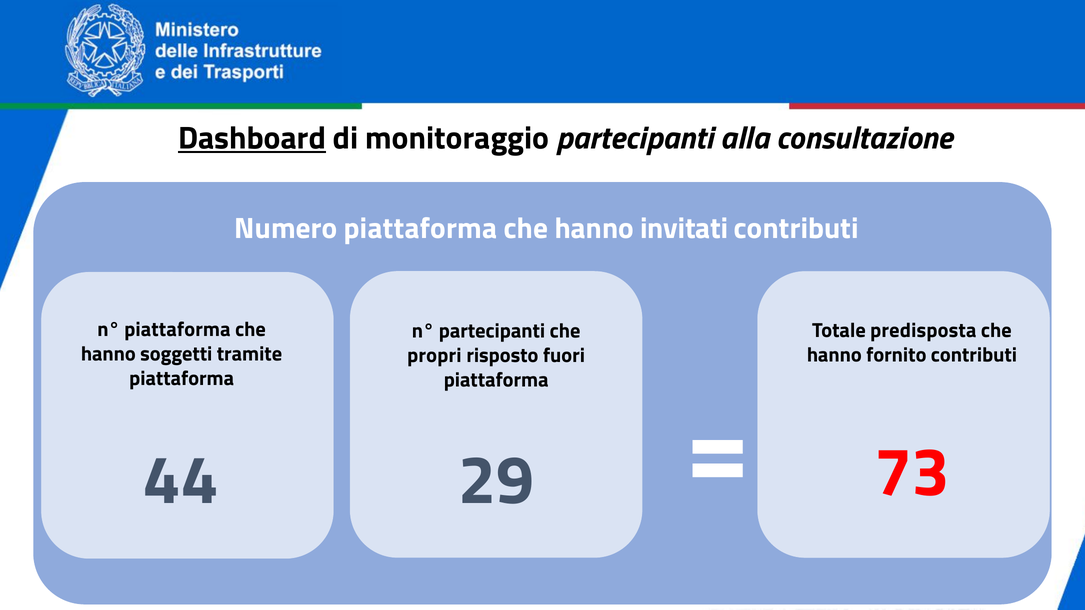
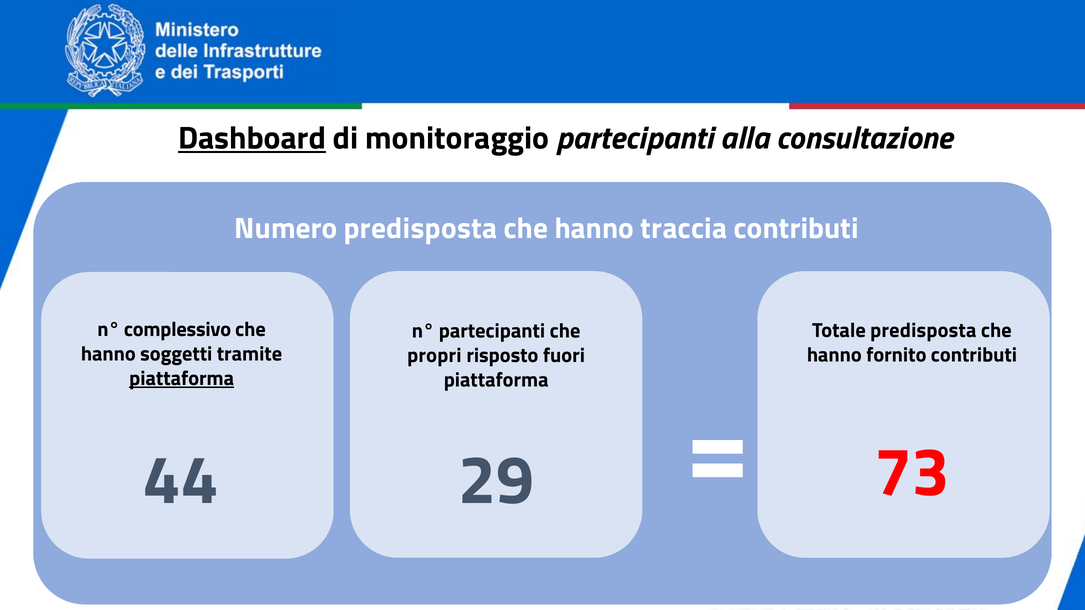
Numero piattaforma: piattaforma -> predisposta (420, 229)
invitati: invitati -> traccia (684, 229)
n° piattaforma: piattaforma -> complessivo (178, 330)
piattaforma underline: none -> present (182, 379)
